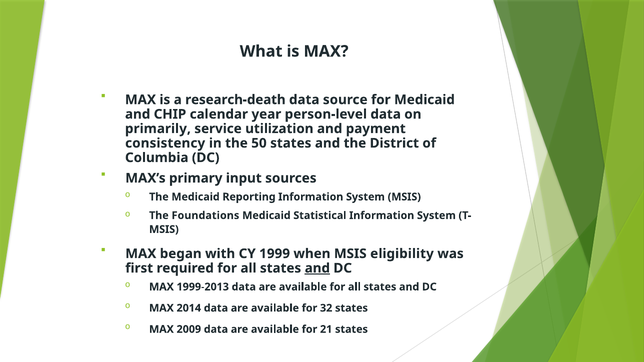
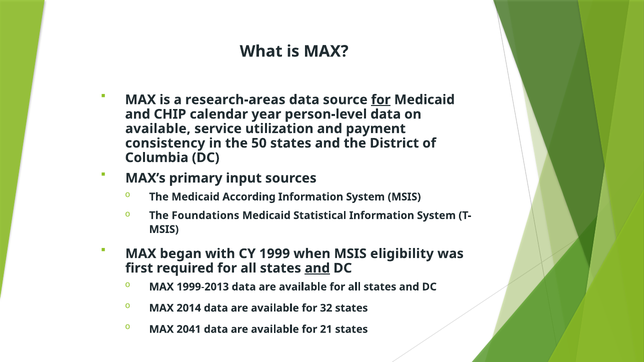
research-death: research-death -> research-areas (235, 100)
for underline: none -> present (381, 100)
primarily: primarily -> available (158, 129)
Reporting: Reporting -> According (249, 197)
2009: 2009 -> 2041 (189, 329)
